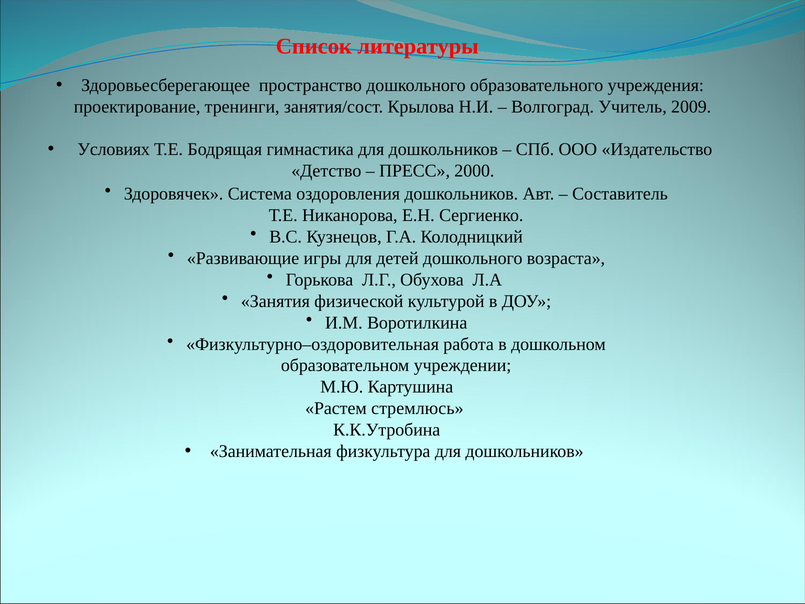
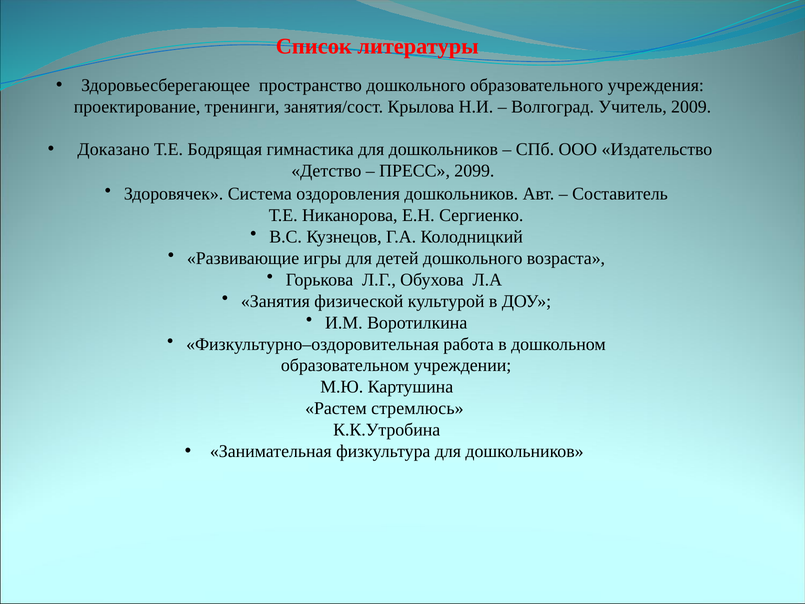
Условиях: Условиях -> Доказано (114, 149)
2000: 2000 -> 2099 (474, 171)
